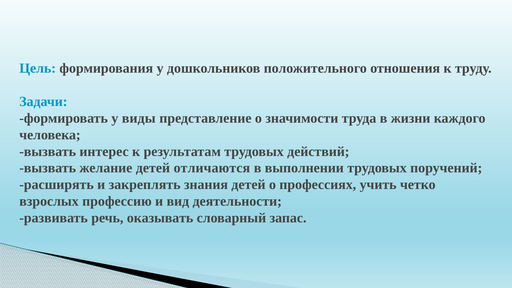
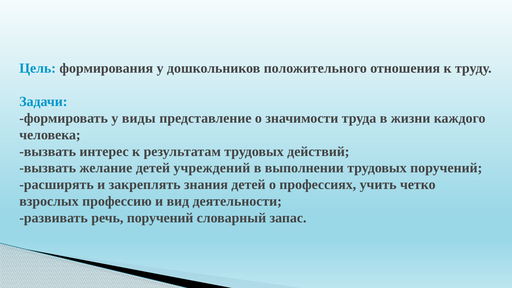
отличаются: отличаются -> учреждений (212, 168)
речь оказывать: оказывать -> поручений (160, 218)
